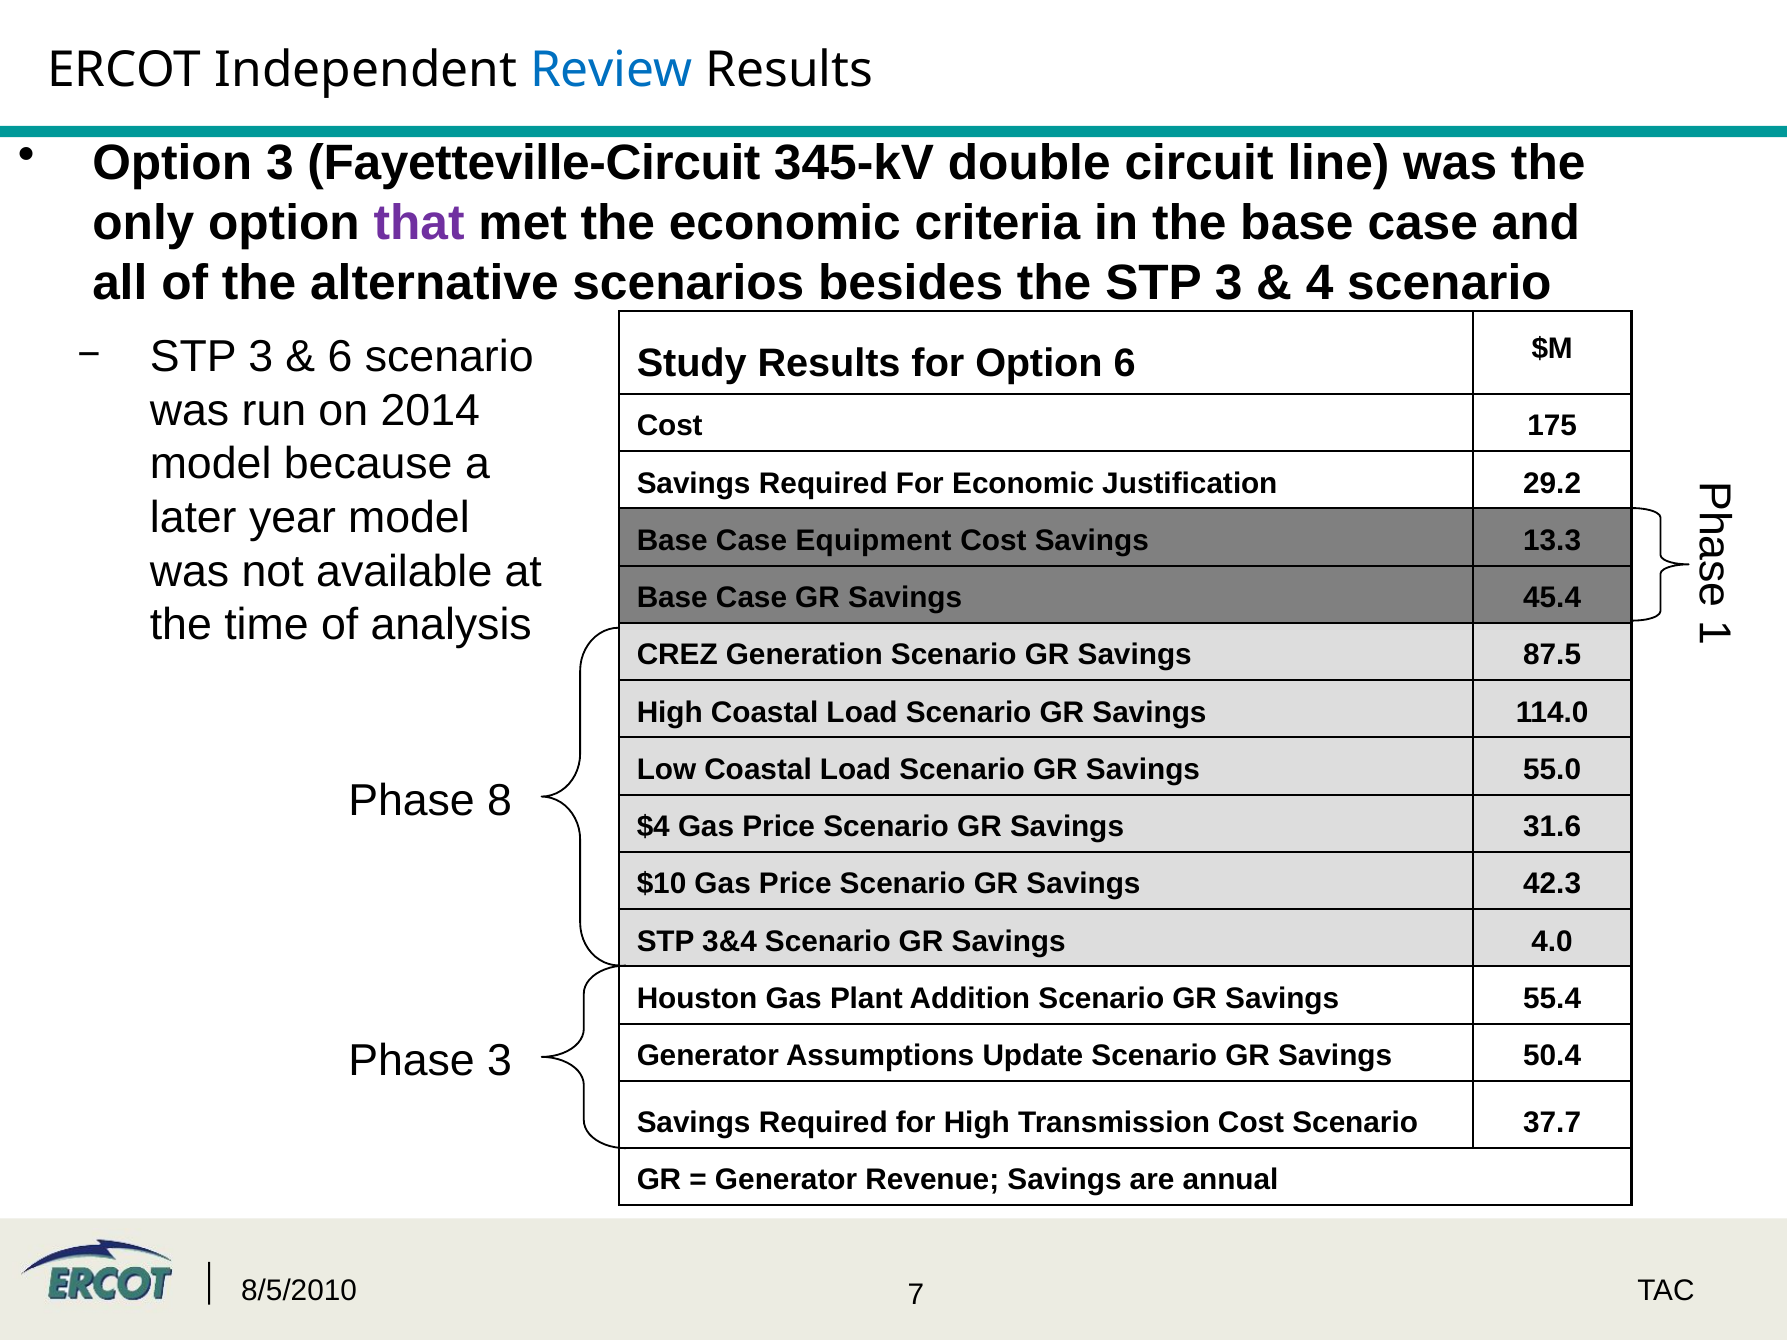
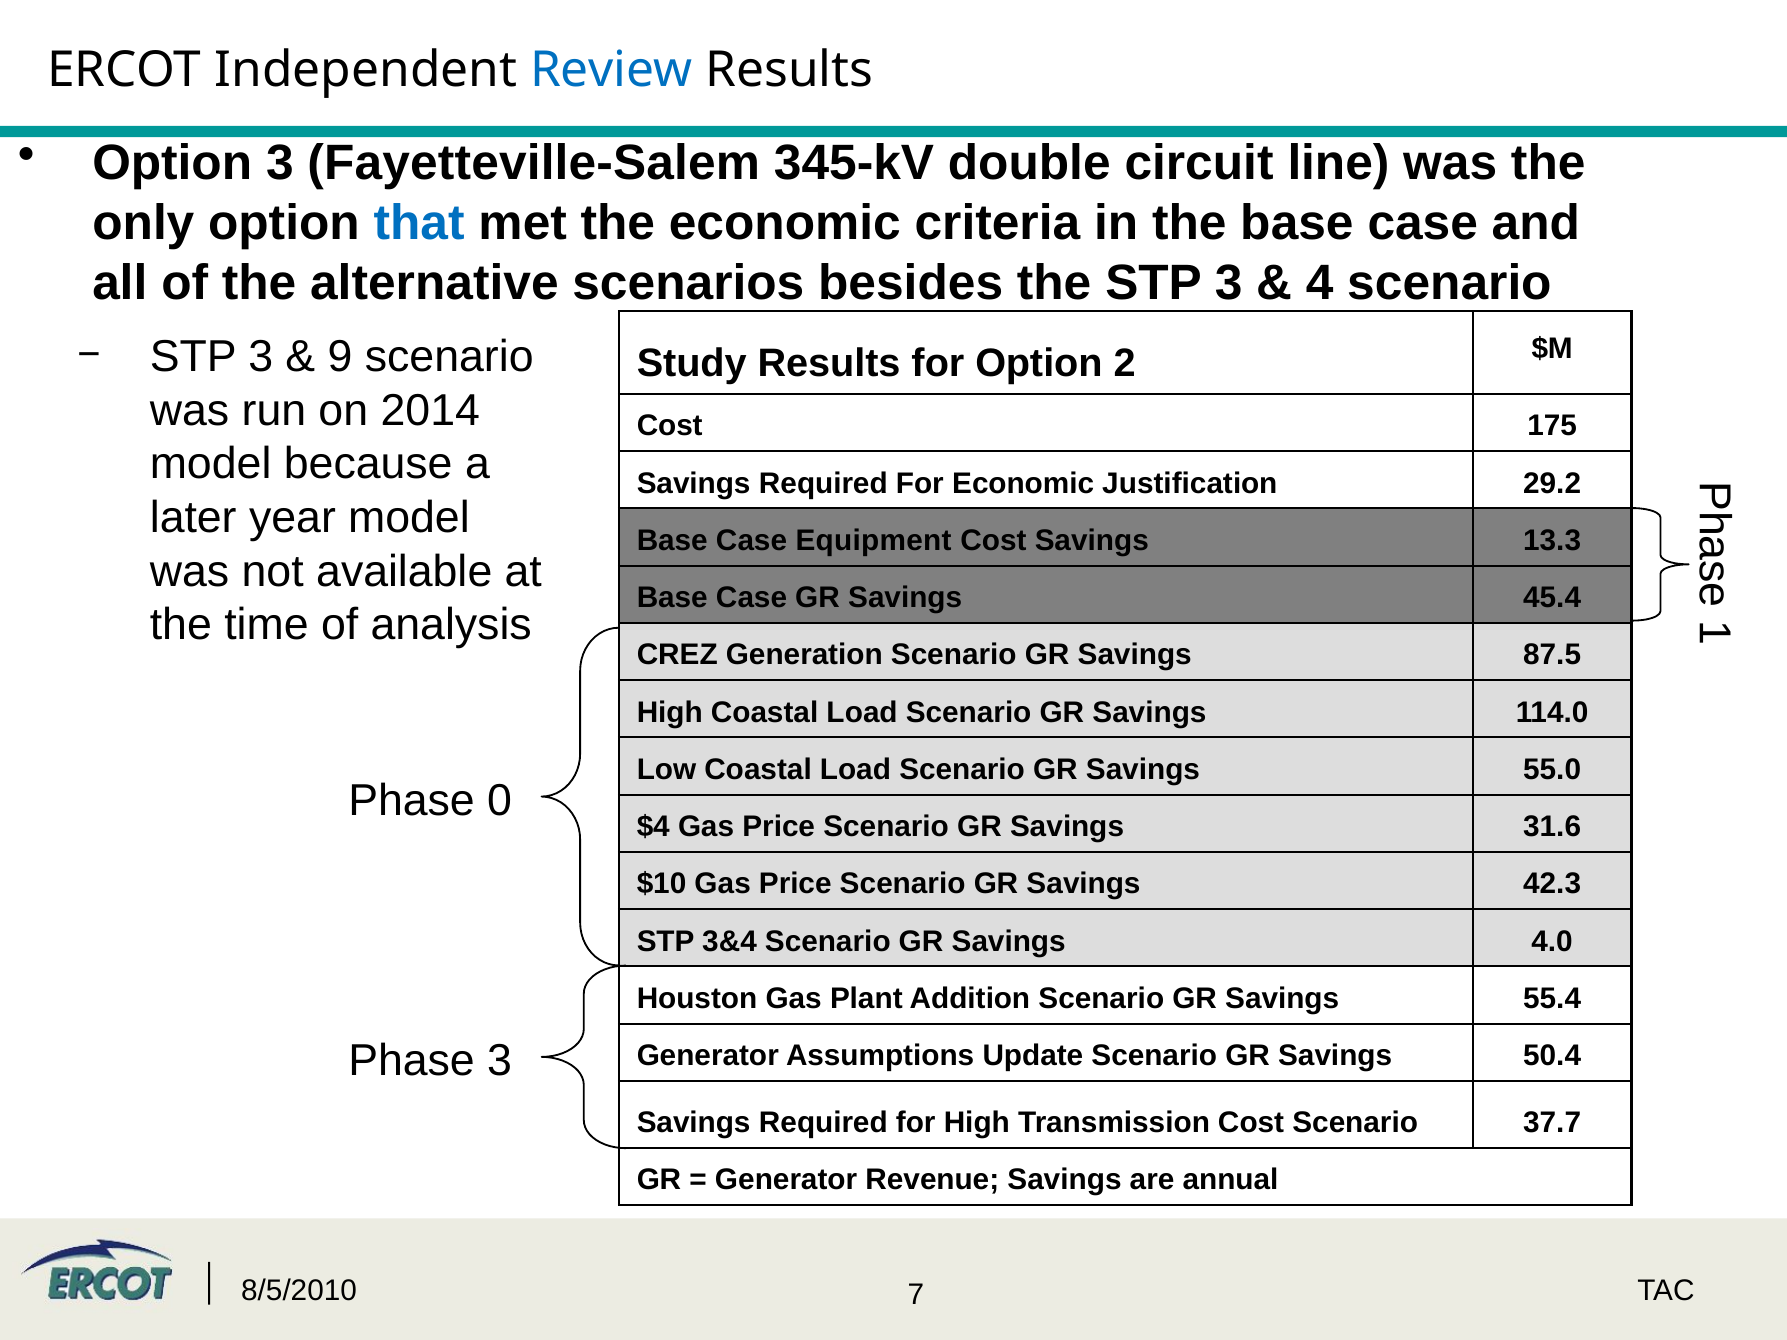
Fayetteville-Circuit: Fayetteville-Circuit -> Fayetteville-Salem (534, 164)
that colour: purple -> blue (419, 223)
6: 6 -> 9 (340, 357)
Option 6: 6 -> 2 (1125, 364)
8: 8 -> 0 (499, 801)
